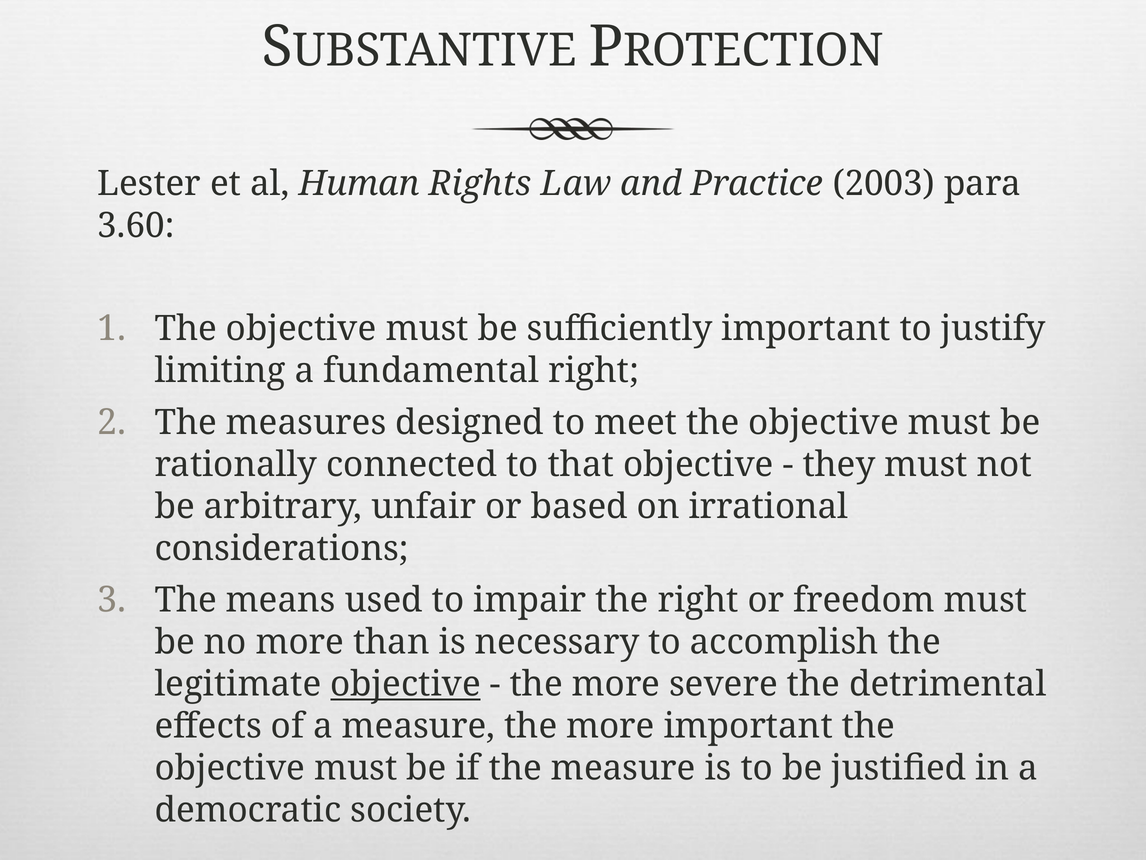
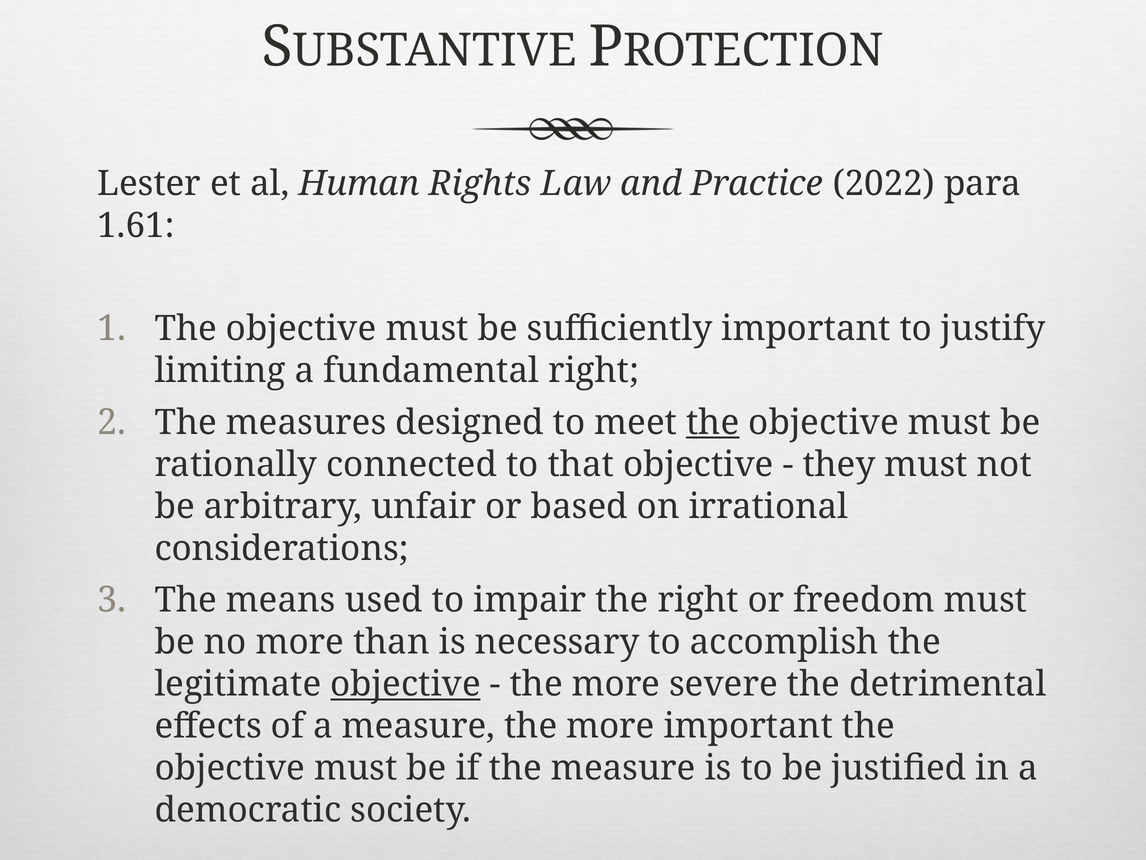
2003: 2003 -> 2022 (884, 184)
3.60: 3.60 -> 1.61 (136, 226)
the underline: none -> present (713, 422)
